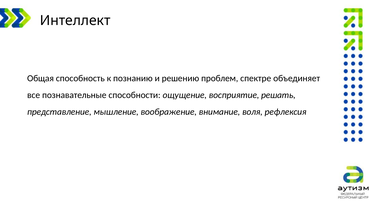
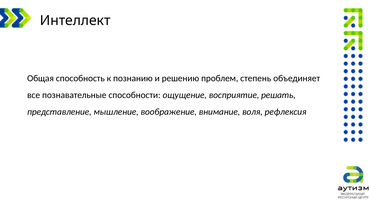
спектре: спектре -> степень (256, 78)
